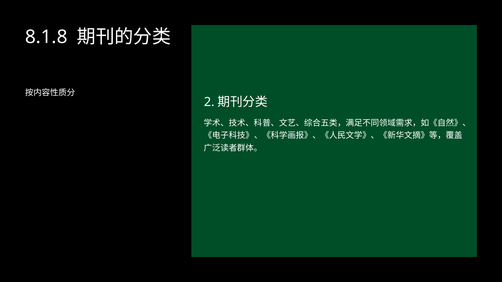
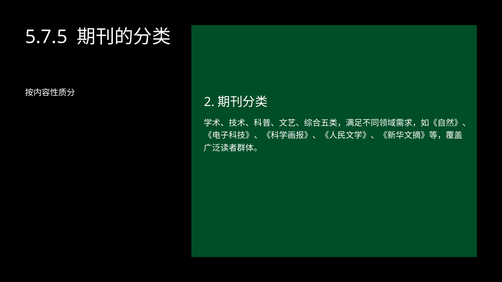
8.1.8: 8.1.8 -> 5.7.5 (46, 37)
